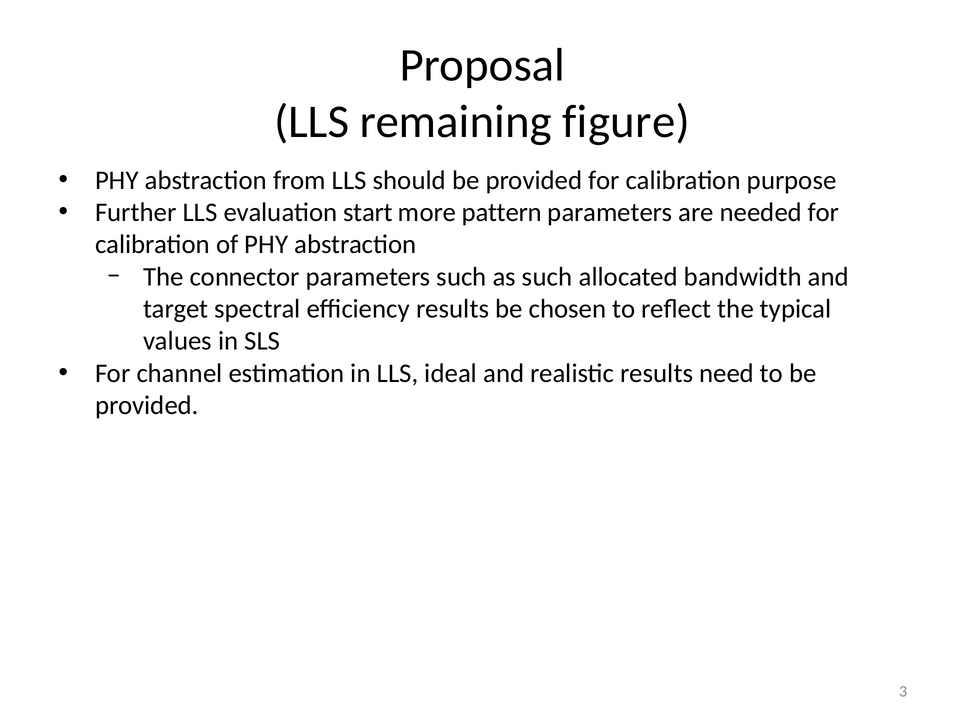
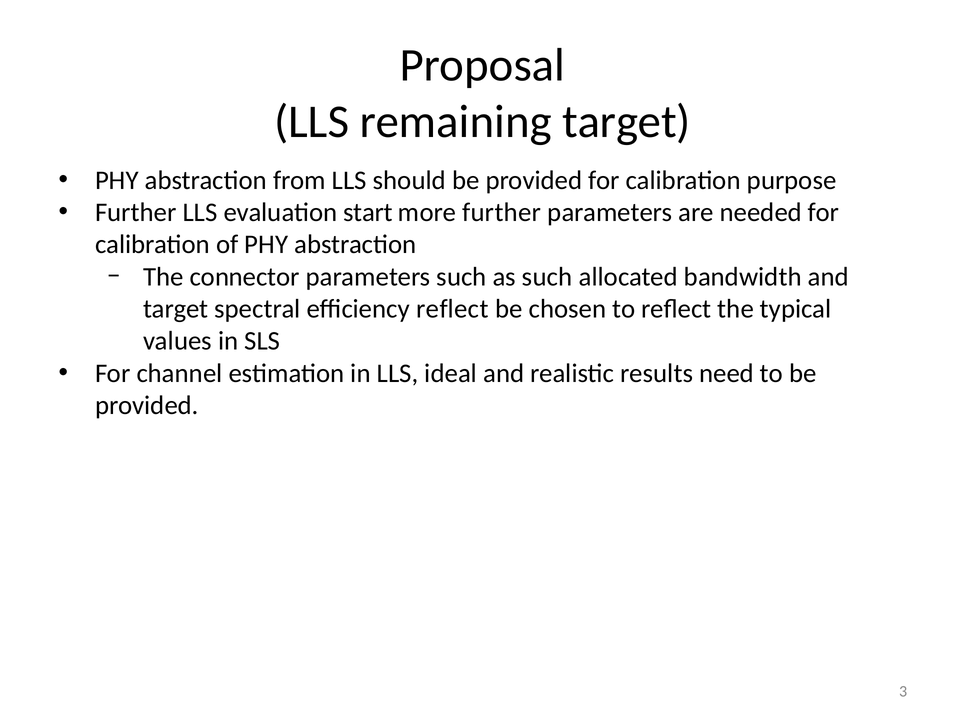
remaining figure: figure -> target (626, 122)
more pattern: pattern -> further (502, 212)
efficiency results: results -> reflect (452, 309)
